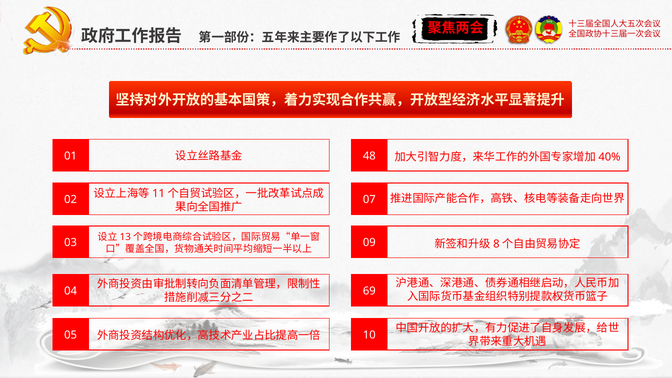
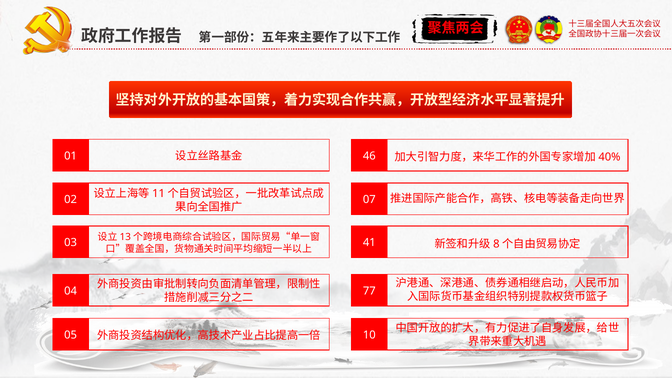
48: 48 -> 46 (369, 156)
09: 09 -> 41 (369, 243)
69: 69 -> 77 (369, 291)
